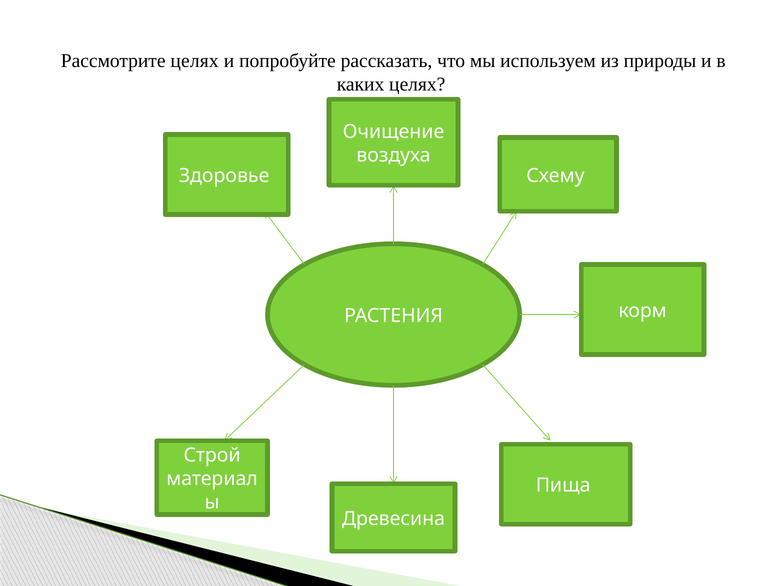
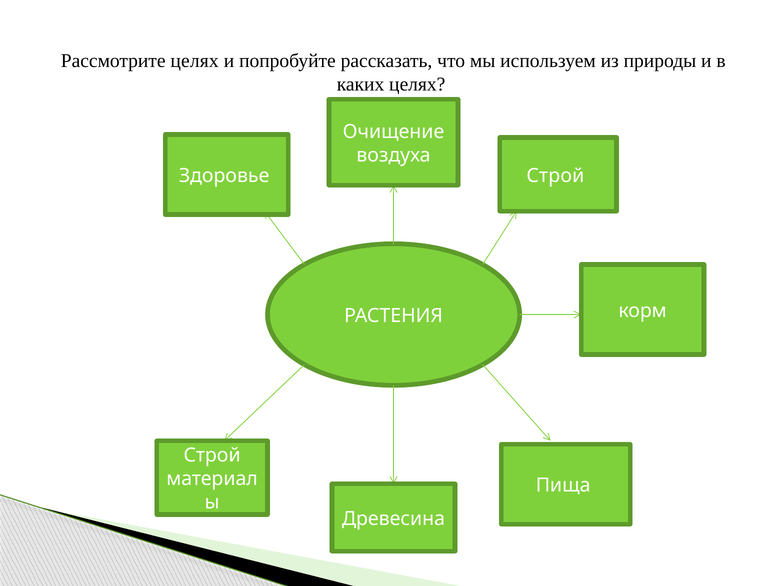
Схему: Схему -> Строй (555, 176)
